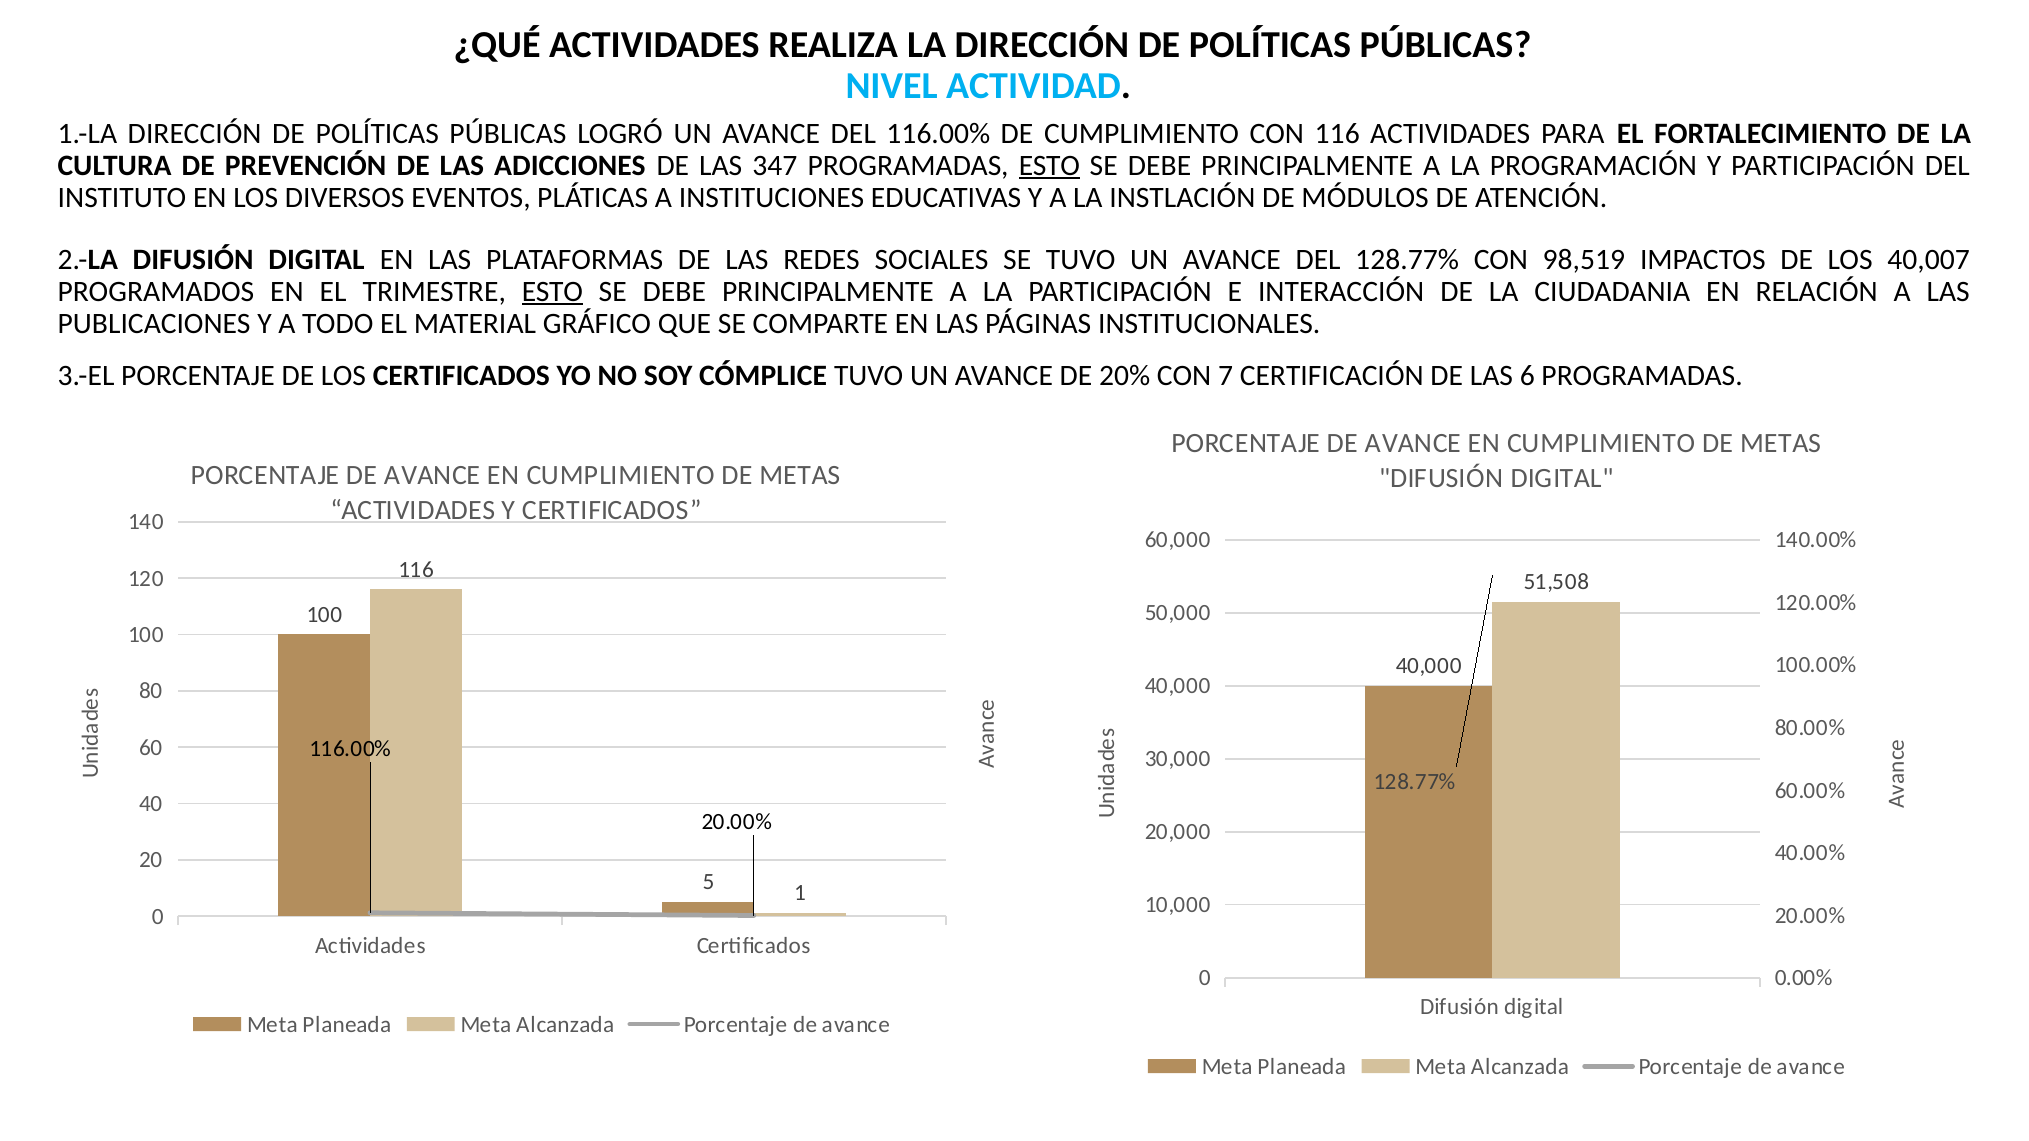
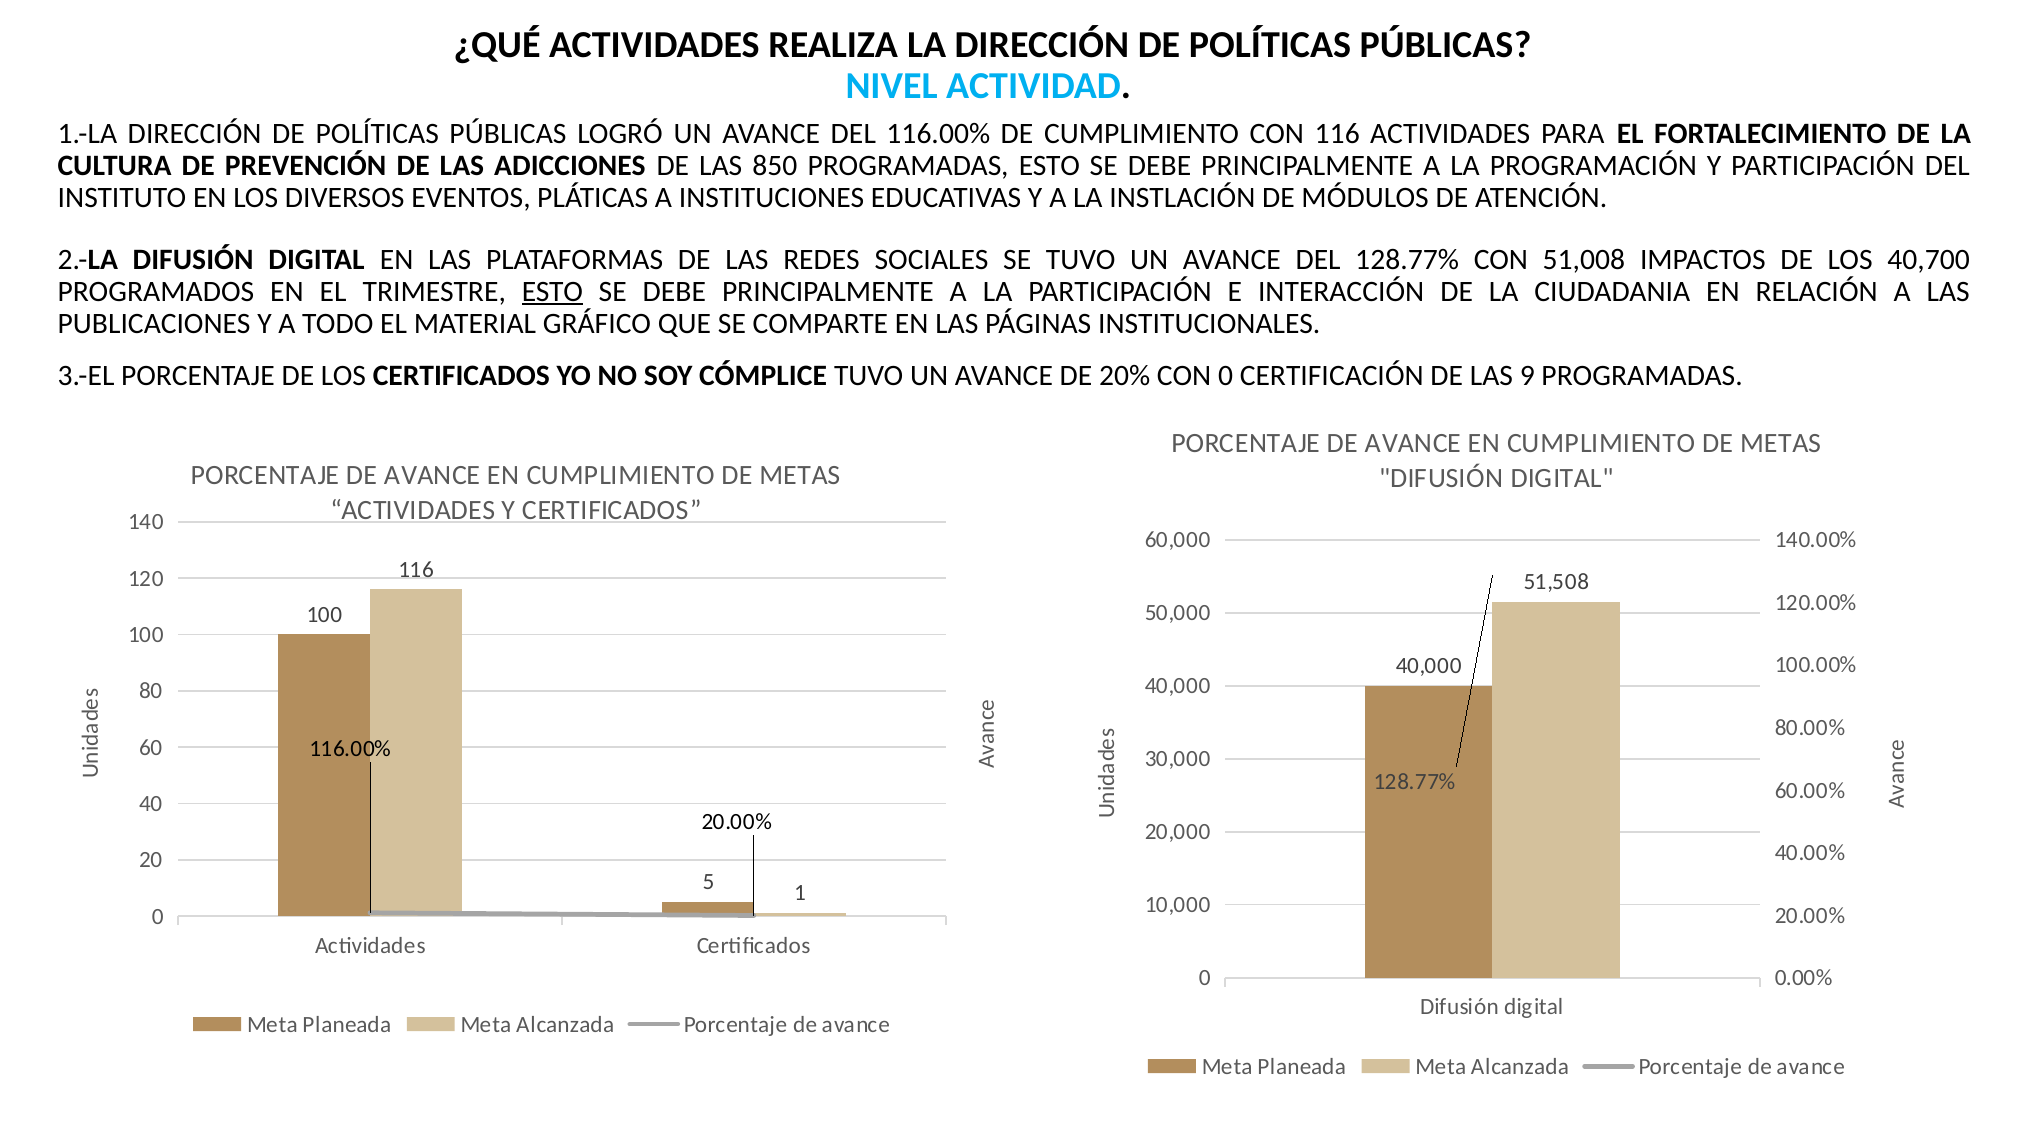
347: 347 -> 850 (775, 165)
ESTO underline: present -> none (1049, 165)
98,519: 98,519 -> 51,008 (1584, 259)
40,007: 40,007 -> 40,700 (1929, 259)
CON 7: 7 -> 0 (1226, 376)
6: 6 -> 9 (1527, 376)
